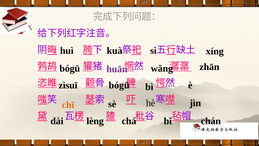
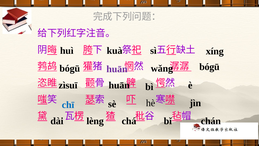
wǎng zhān: zhān -> bógū (209, 67)
zìsuī bógū: bógū -> huān (119, 85)
chī colour: orange -> blue (68, 105)
